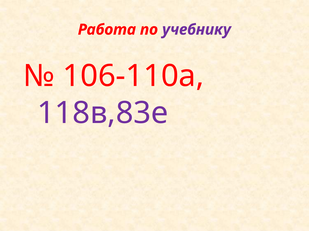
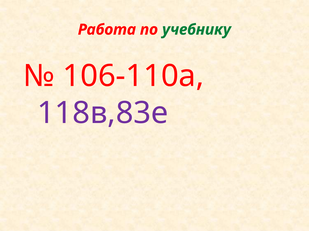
учебнику colour: purple -> green (197, 30)
